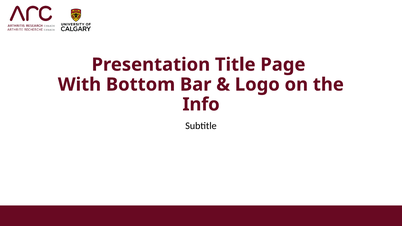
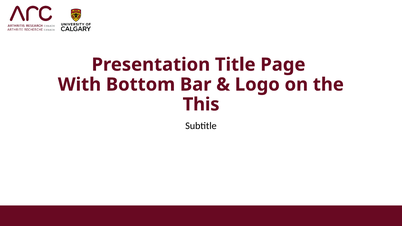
Info: Info -> This (201, 104)
